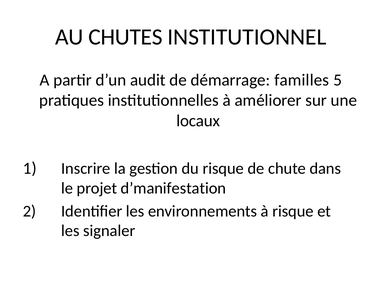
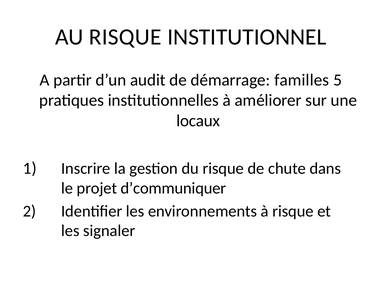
AU CHUTES: CHUTES -> RISQUE (125, 37)
d’manifestation: d’manifestation -> d’communiquer (173, 189)
